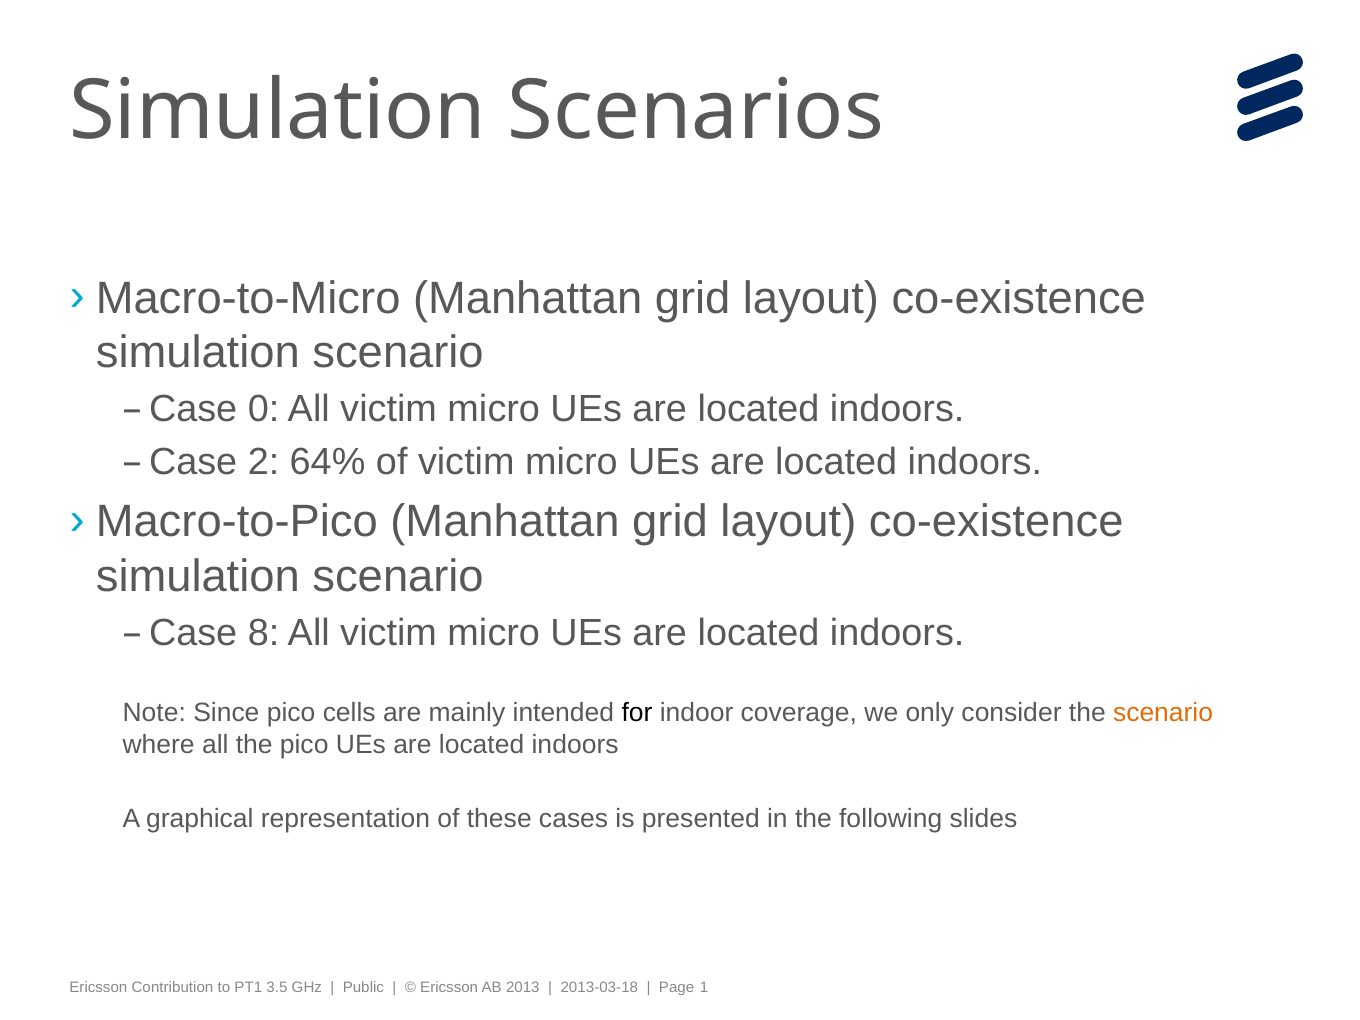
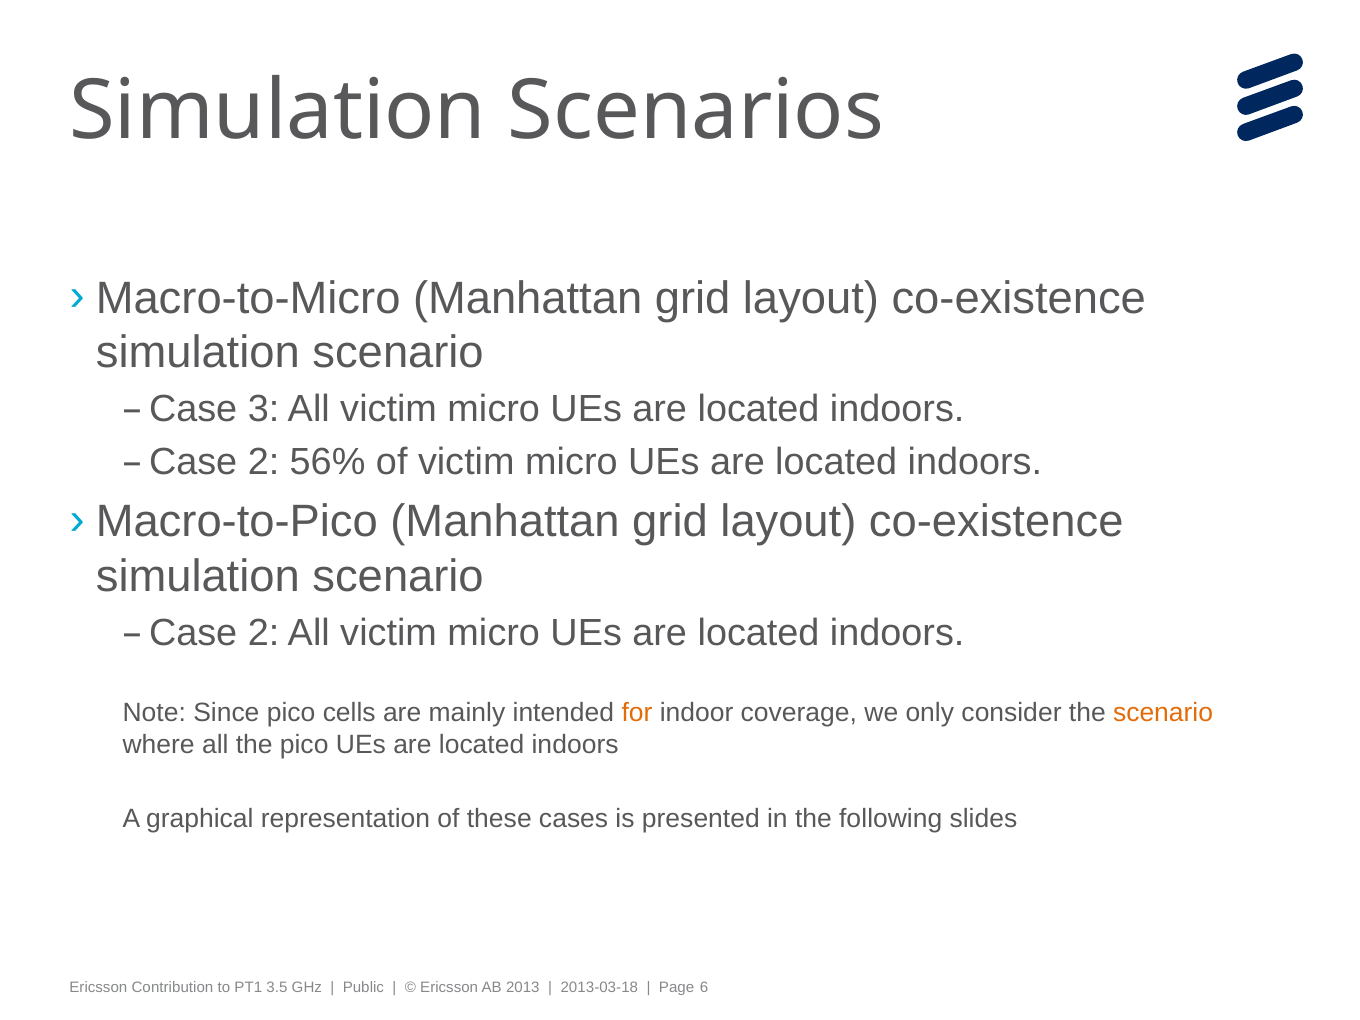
0: 0 -> 3 (264, 409)
64%: 64% -> 56% (328, 462)
8: 8 -> 2 (264, 633)
for colour: black -> orange (637, 713)
1: 1 -> 6 (704, 987)
